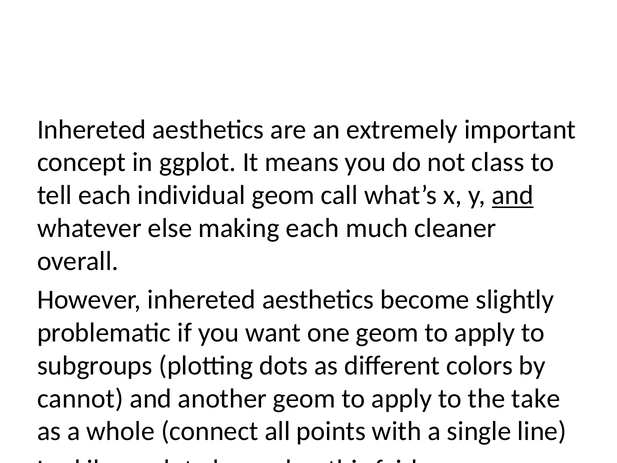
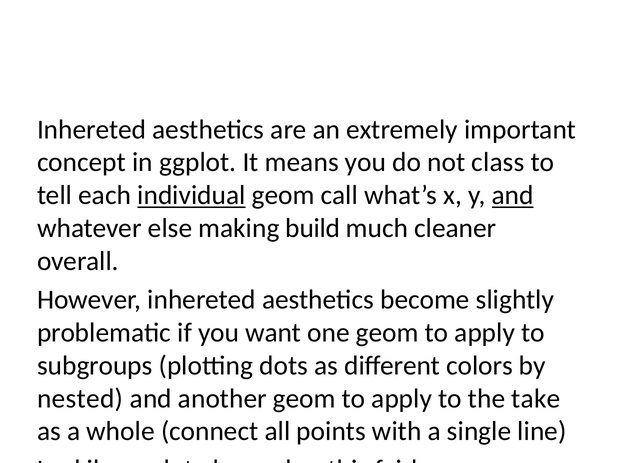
individual underline: none -> present (191, 195)
making each: each -> build (313, 228)
cannot: cannot -> nested (80, 398)
